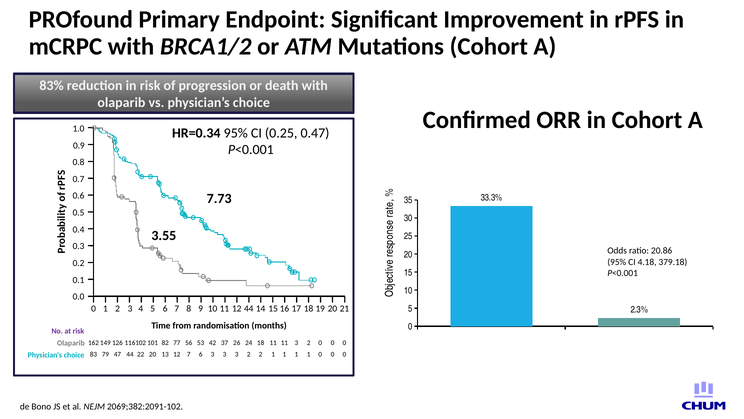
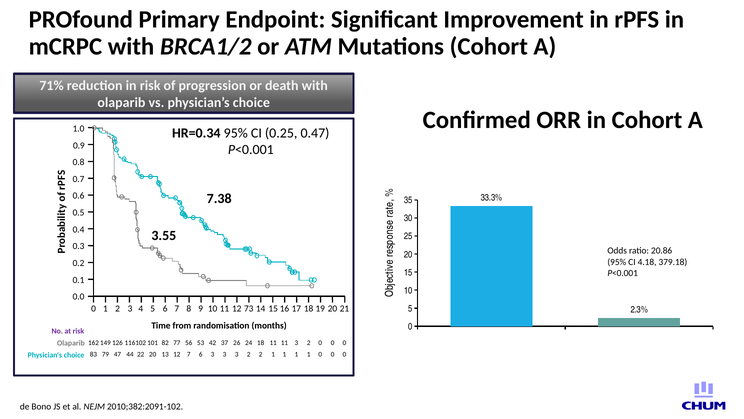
83%: 83% -> 71% (52, 86)
7.73: 7.73 -> 7.38 (219, 198)
12 44: 44 -> 73 (249, 308)
2069;382:2091-102: 2069;382:2091-102 -> 2010;382:2091-102 (145, 406)
